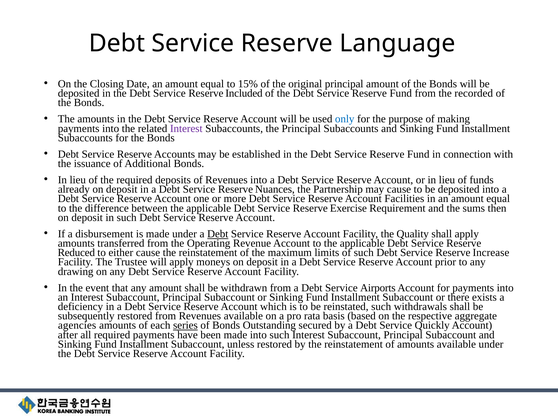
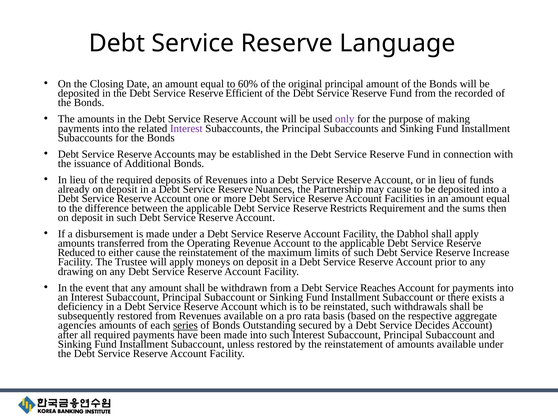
15%: 15% -> 60% (248, 84)
Included: Included -> Efficient (244, 93)
only colour: blue -> purple (345, 119)
Exercise: Exercise -> Restricts (348, 208)
Debt underline: present -> none (218, 234)
Quality: Quality -> Dabhol (413, 234)
Airports: Airports -> Reaches (378, 287)
Quickly: Quickly -> Decides (432, 325)
